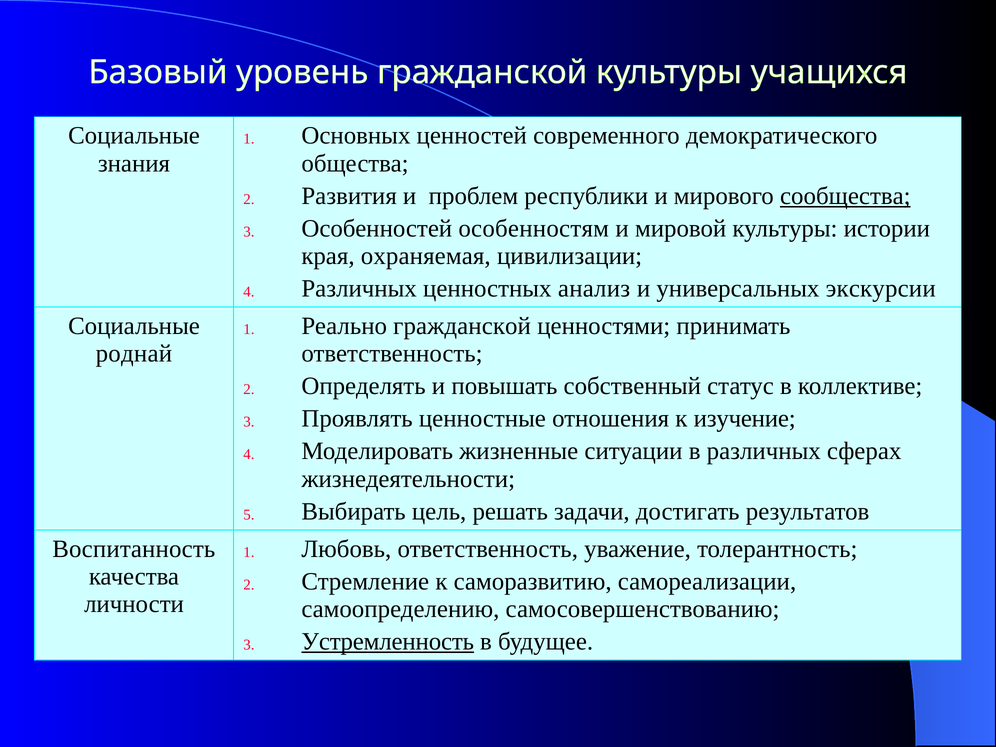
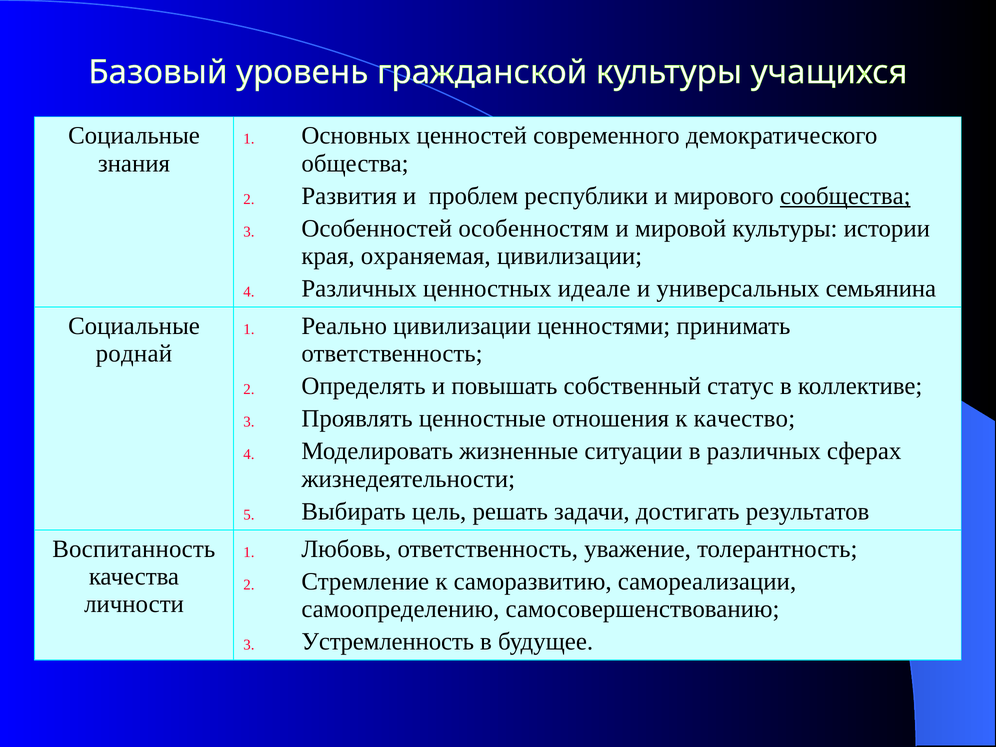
анализ: анализ -> идеале (594, 289)
экскурсии: экскурсии -> семьянина (881, 289)
Реально гражданской: гражданской -> цивилизации (462, 326)
изучение: изучение -> качество (744, 419)
Устремленность underline: present -> none (388, 642)
